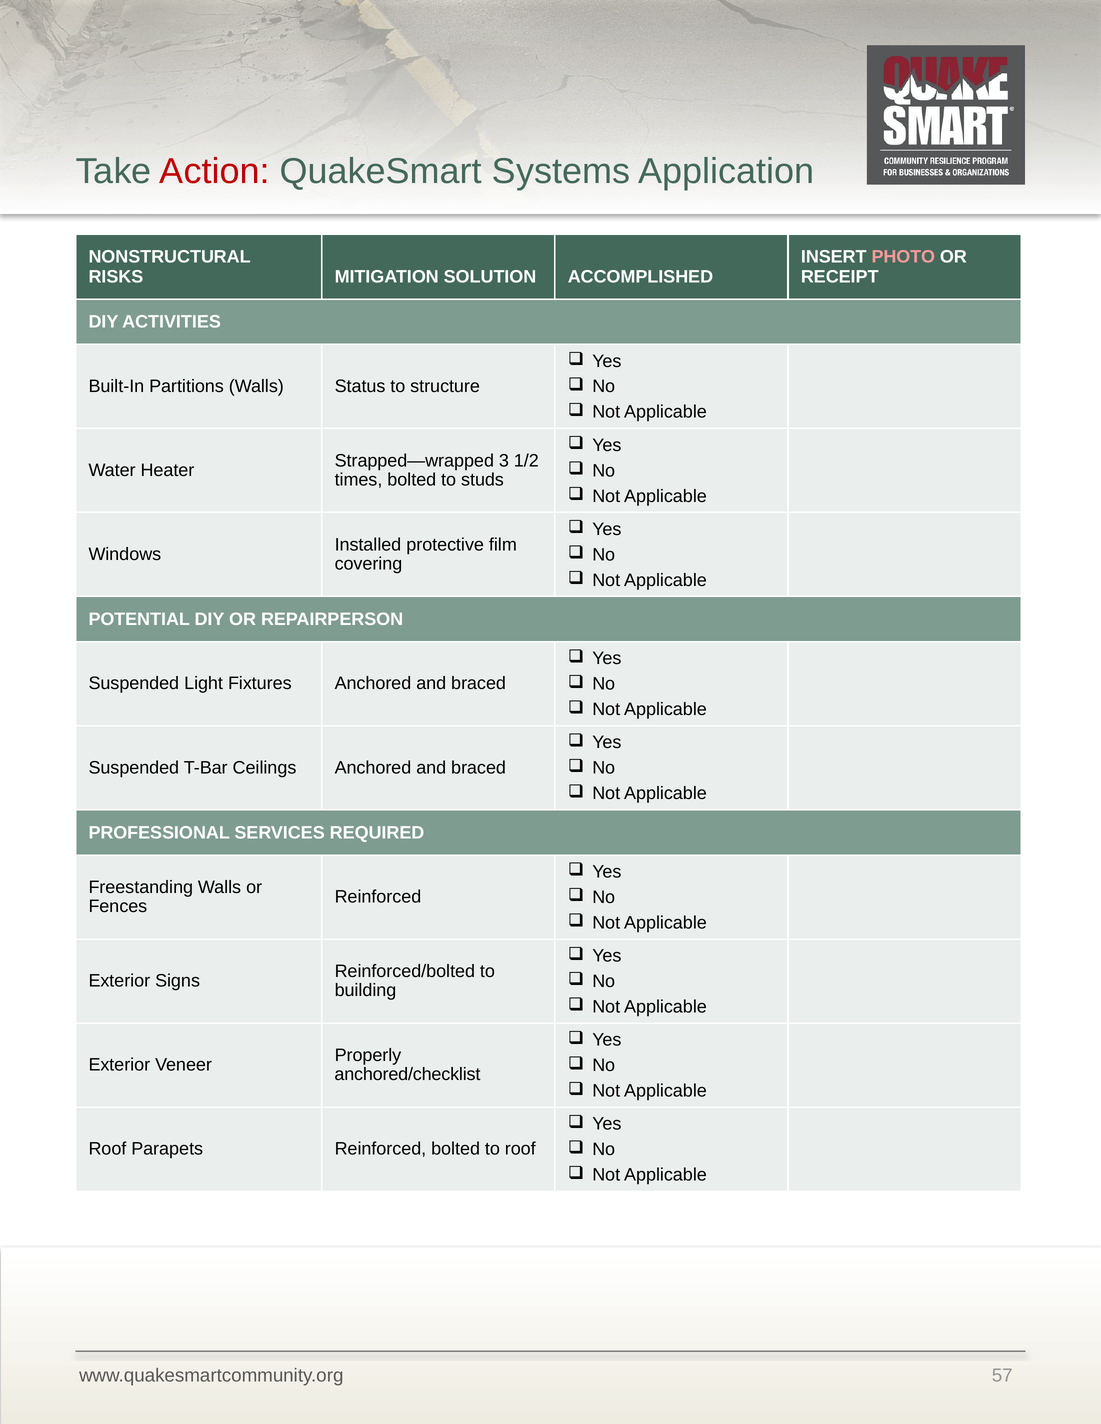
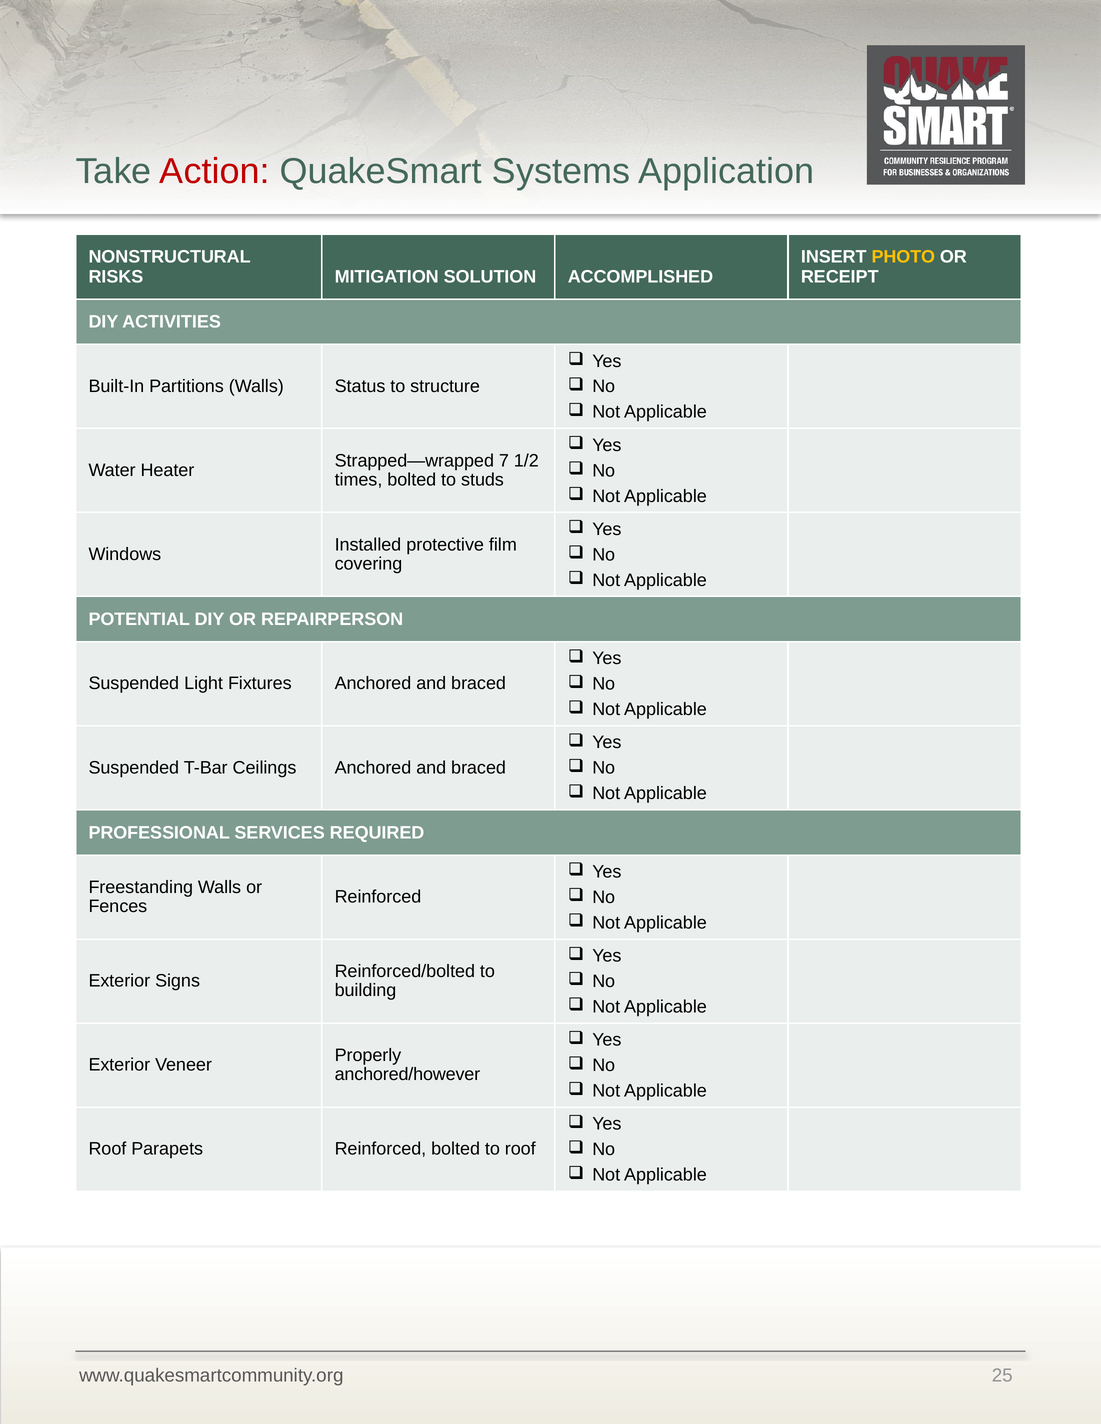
PHOTO colour: pink -> yellow (903, 257)
3: 3 -> 7 (504, 461)
anchored/checklist: anchored/checklist -> anchored/however (407, 1075)
57: 57 -> 25 (1002, 1376)
